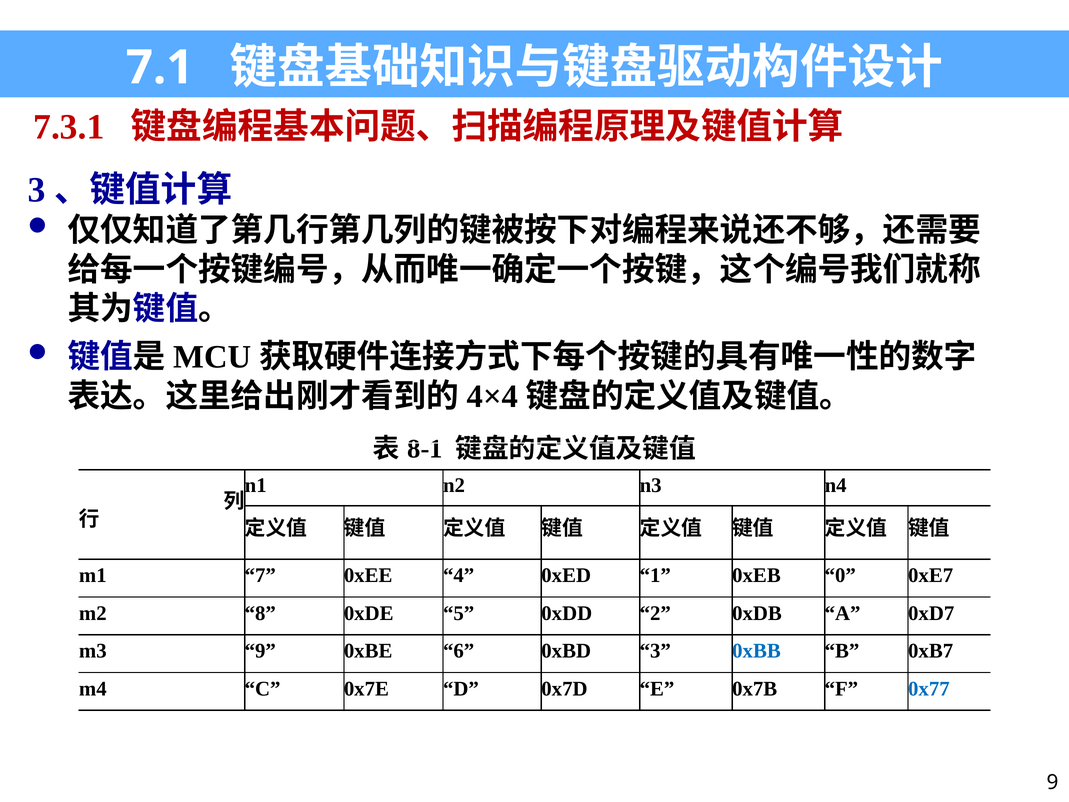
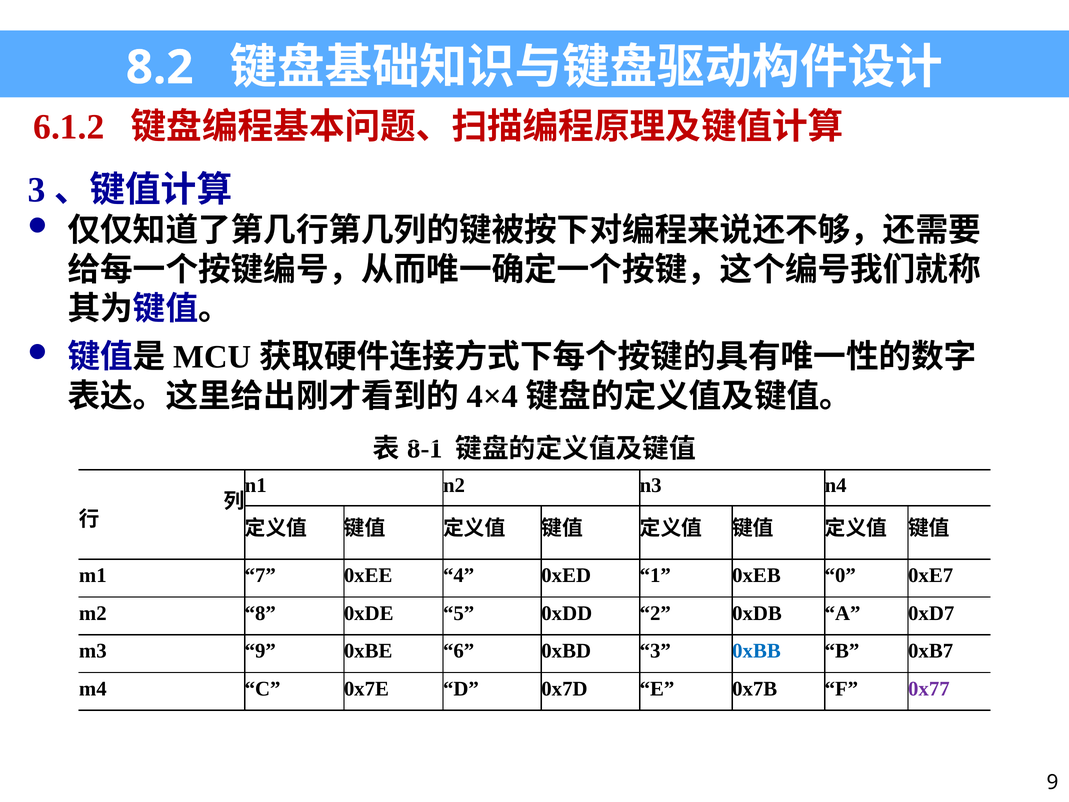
7.1: 7.1 -> 8.2 (160, 68)
7.3.1: 7.3.1 -> 6.1.2 (69, 127)
0x77 colour: blue -> purple (929, 689)
